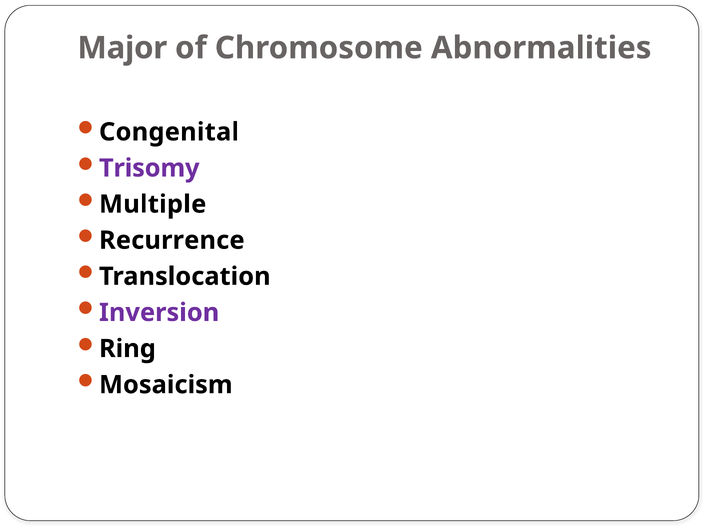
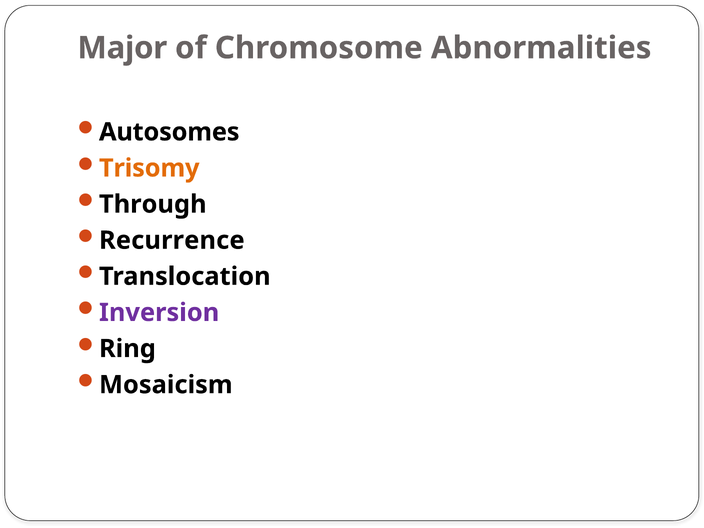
Congenital: Congenital -> Autosomes (169, 132)
Trisomy colour: purple -> orange (149, 168)
Multiple: Multiple -> Through (153, 204)
